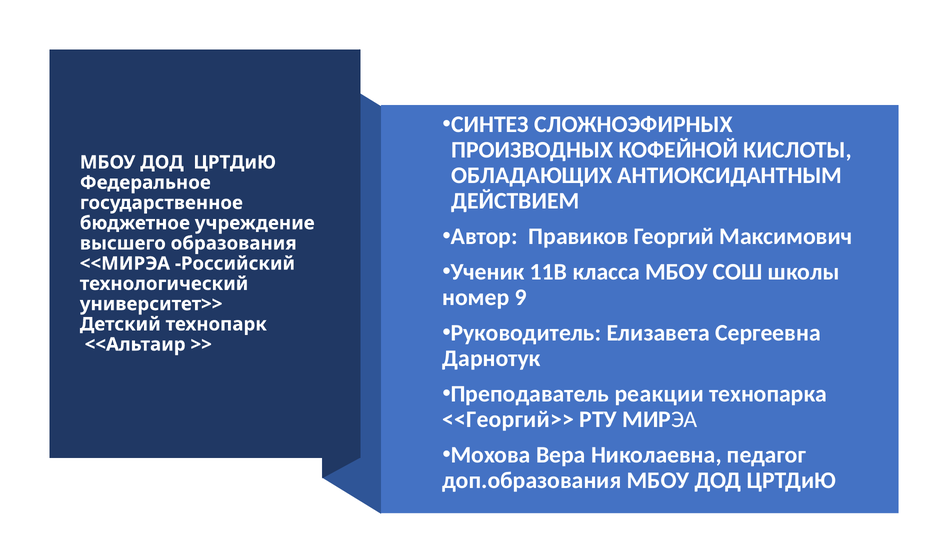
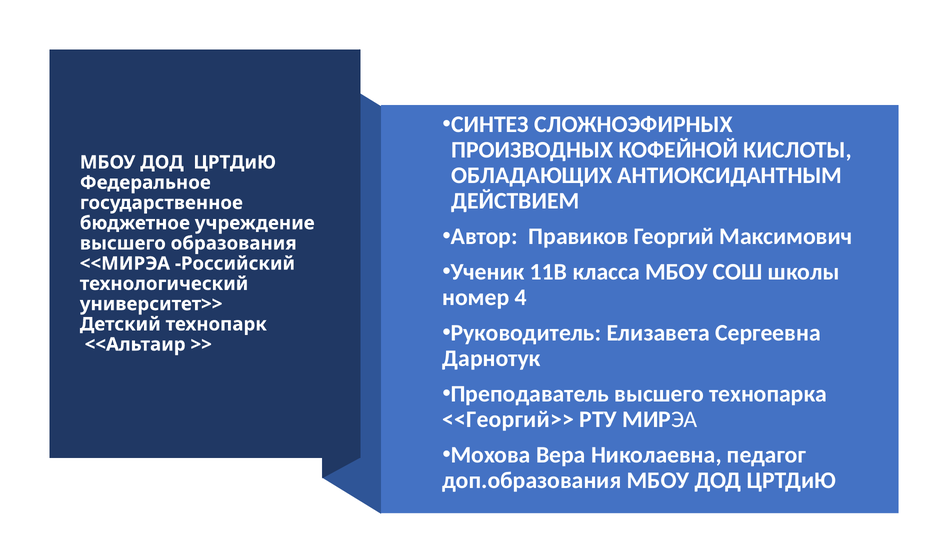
9: 9 -> 4 (521, 298)
Преподаватель реакции: реакции -> высшего (659, 394)
